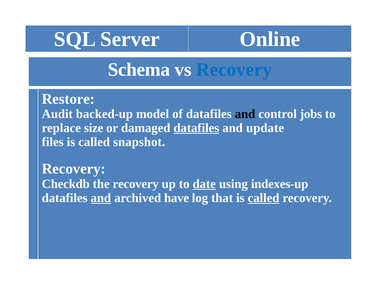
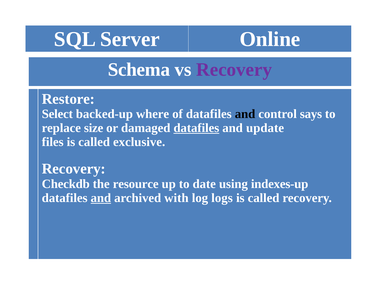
Recovery colour: blue -> purple (234, 70)
Audit: Audit -> Select (57, 114)
model: model -> where (153, 114)
jobs: jobs -> says (311, 114)
snapshot: snapshot -> exclusive (139, 142)
the recovery: recovery -> resource (136, 184)
date underline: present -> none (204, 184)
have: have -> with (176, 198)
that: that -> logs (222, 198)
called underline: present -> none (264, 198)
